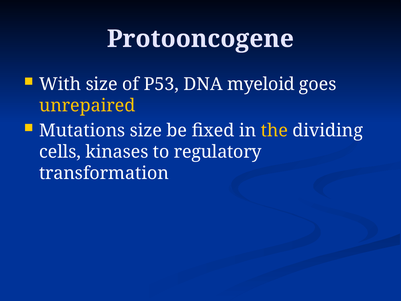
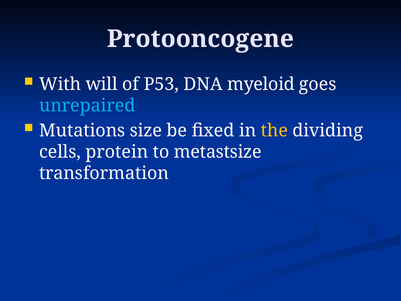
With size: size -> will (102, 84)
unrepaired colour: yellow -> light blue (87, 106)
kinases: kinases -> protein (117, 152)
regulatory: regulatory -> metastsize (218, 152)
